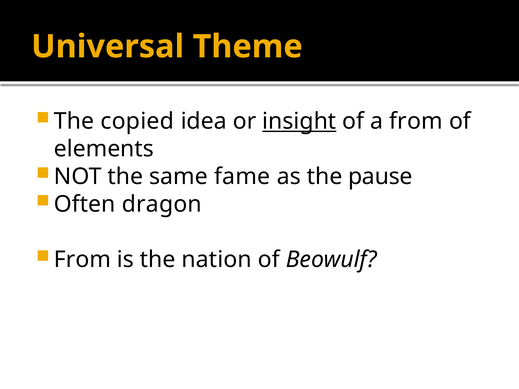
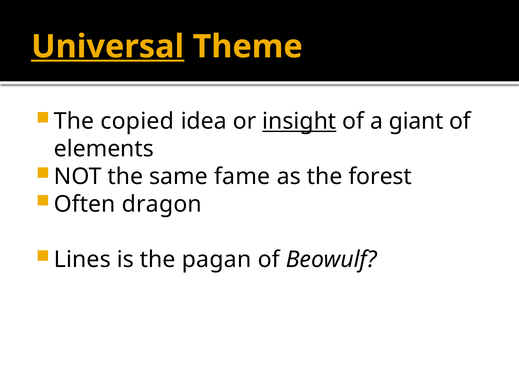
Universal underline: none -> present (108, 47)
a from: from -> giant (416, 121)
pause: pause -> forest (380, 177)
From: From -> Lines (82, 260)
nation: nation -> pagan (217, 260)
